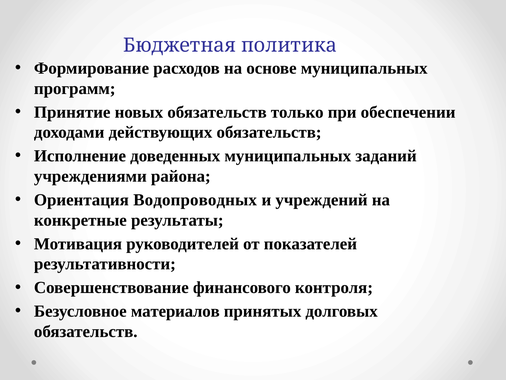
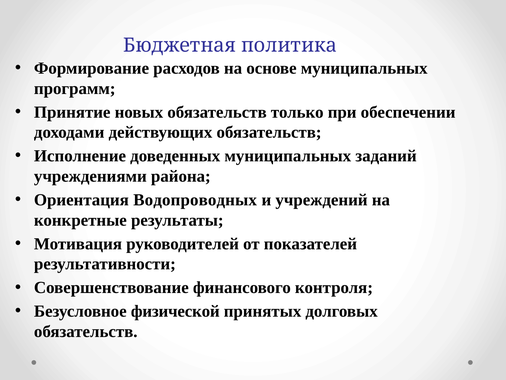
материалов: материалов -> физической (175, 311)
